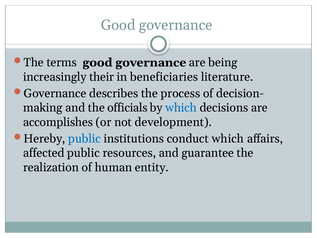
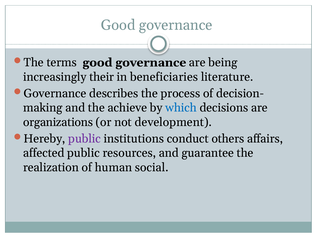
officials: officials -> achieve (127, 108)
accomplishes: accomplishes -> organizations (58, 122)
public colour: blue -> purple (85, 139)
conduct which: which -> others (228, 139)
entity: entity -> social (152, 167)
